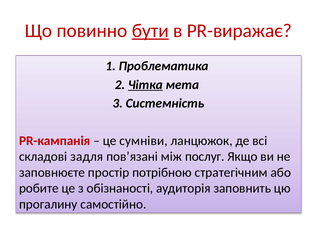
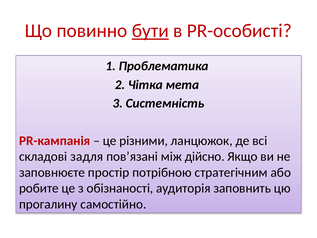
PR-виражає: PR-виражає -> PR-особисті (239, 31)
Чітка underline: present -> none (145, 85)
сумніви: сумніви -> різними (144, 141)
послуг: послуг -> дійсно (205, 156)
